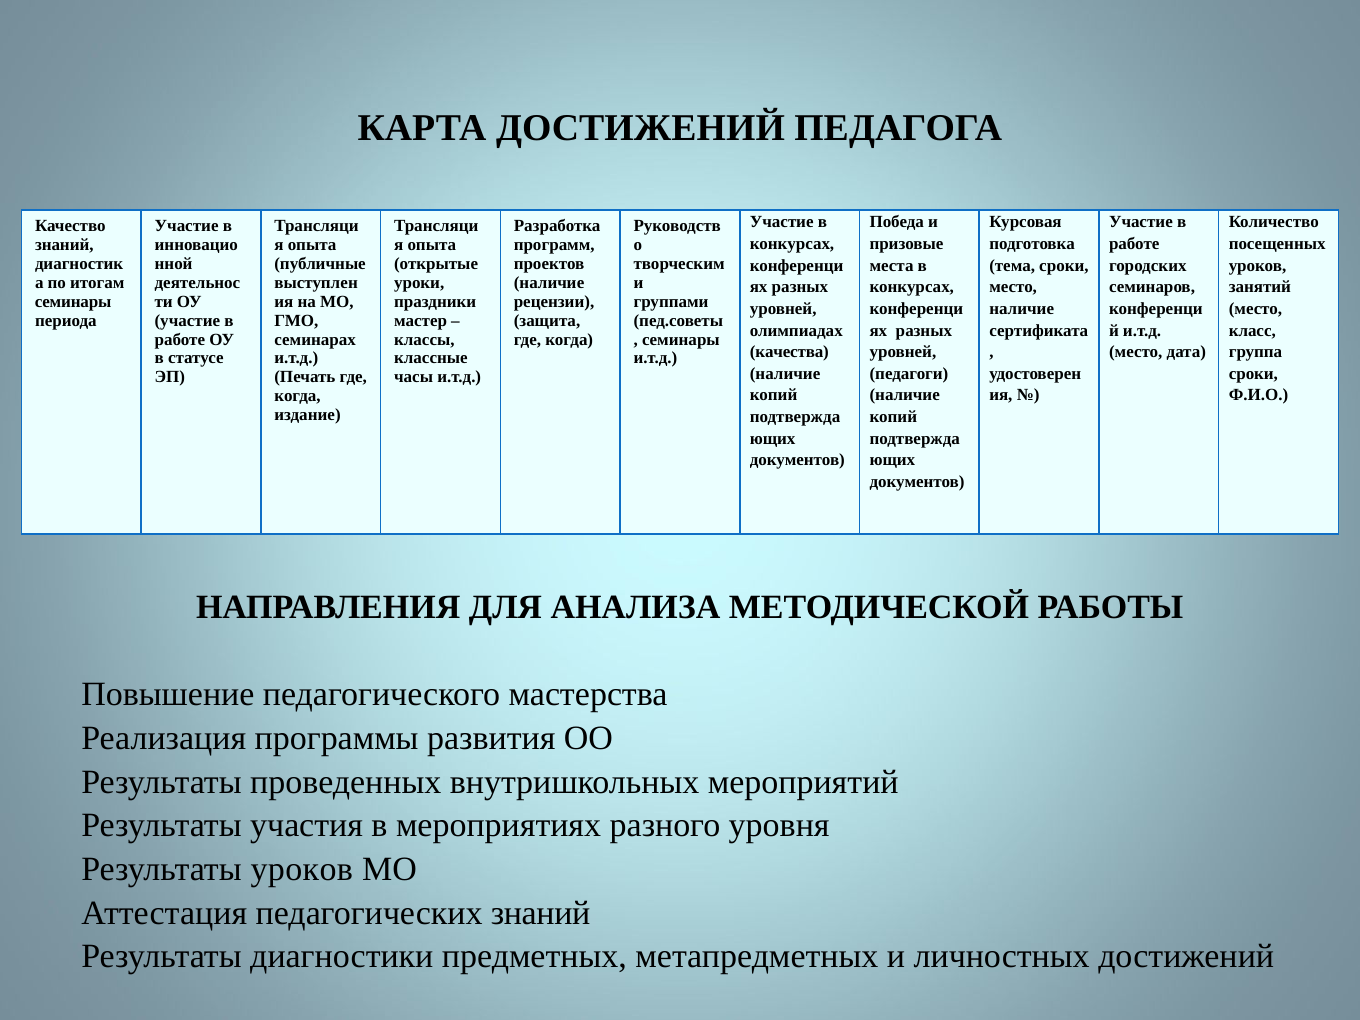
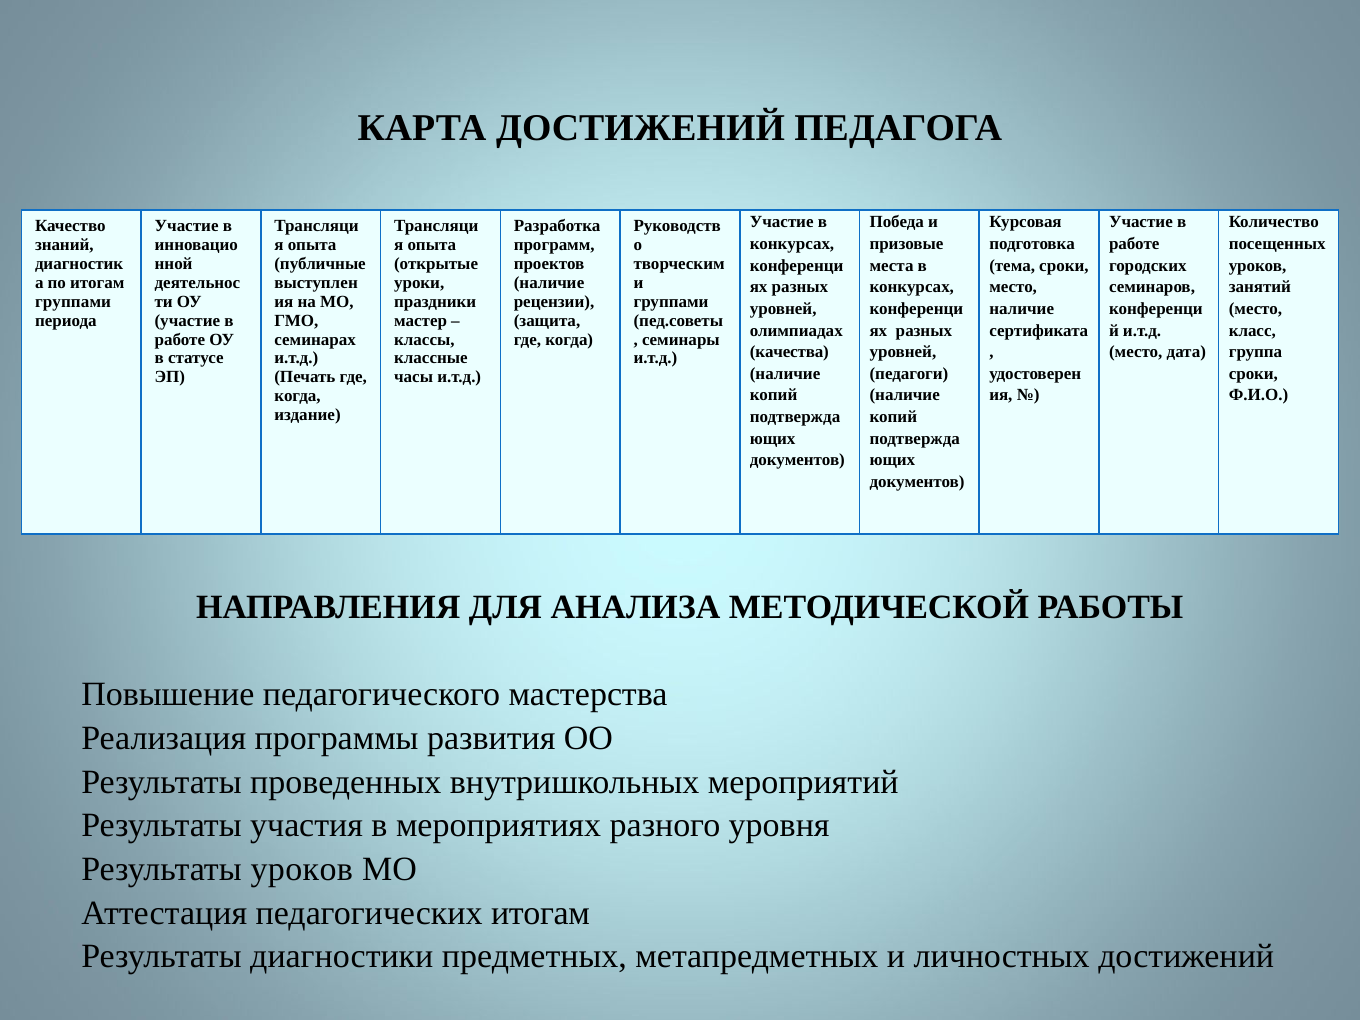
семинары: семинары -> группами (73, 302)
педагогических знаний: знаний -> итогам (541, 913)
